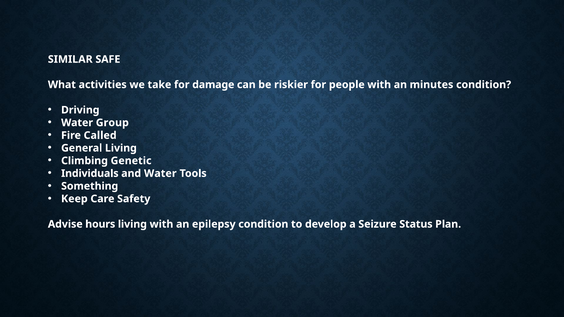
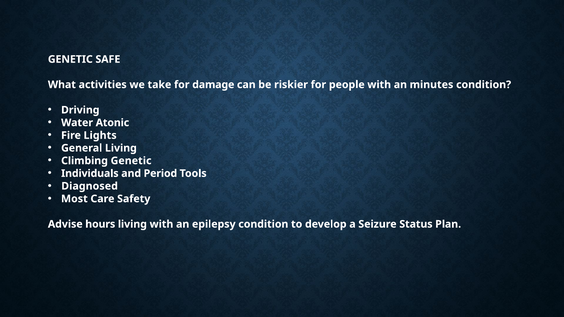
SIMILAR: SIMILAR -> GENETIC (70, 59)
Group: Group -> Atonic (112, 123)
Called: Called -> Lights (100, 135)
and Water: Water -> Period (160, 174)
Something: Something -> Diagnosed (90, 186)
Keep: Keep -> Most (74, 199)
